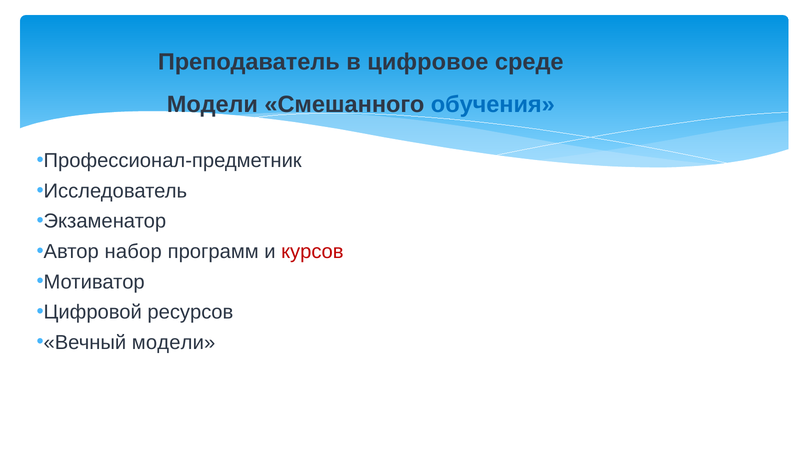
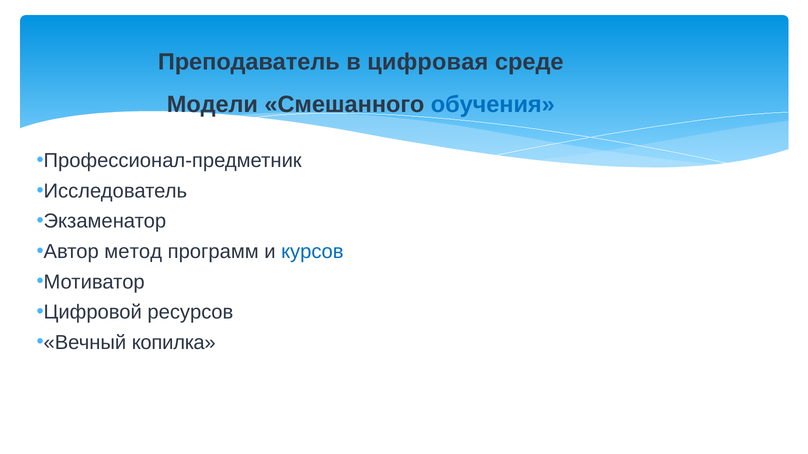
цифровое: цифровое -> цифровая (428, 62)
набор: набор -> метод (133, 252)
курсов colour: red -> blue (312, 252)
модели: модели -> копилка (174, 343)
